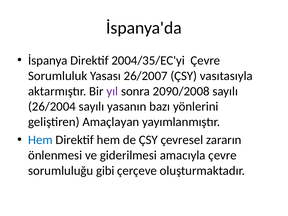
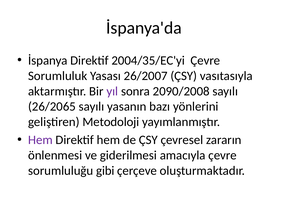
26/2004: 26/2004 -> 26/2065 (52, 107)
Amaçlayan: Amaçlayan -> Metodoloji (111, 122)
Hem colour: blue -> purple (40, 140)
